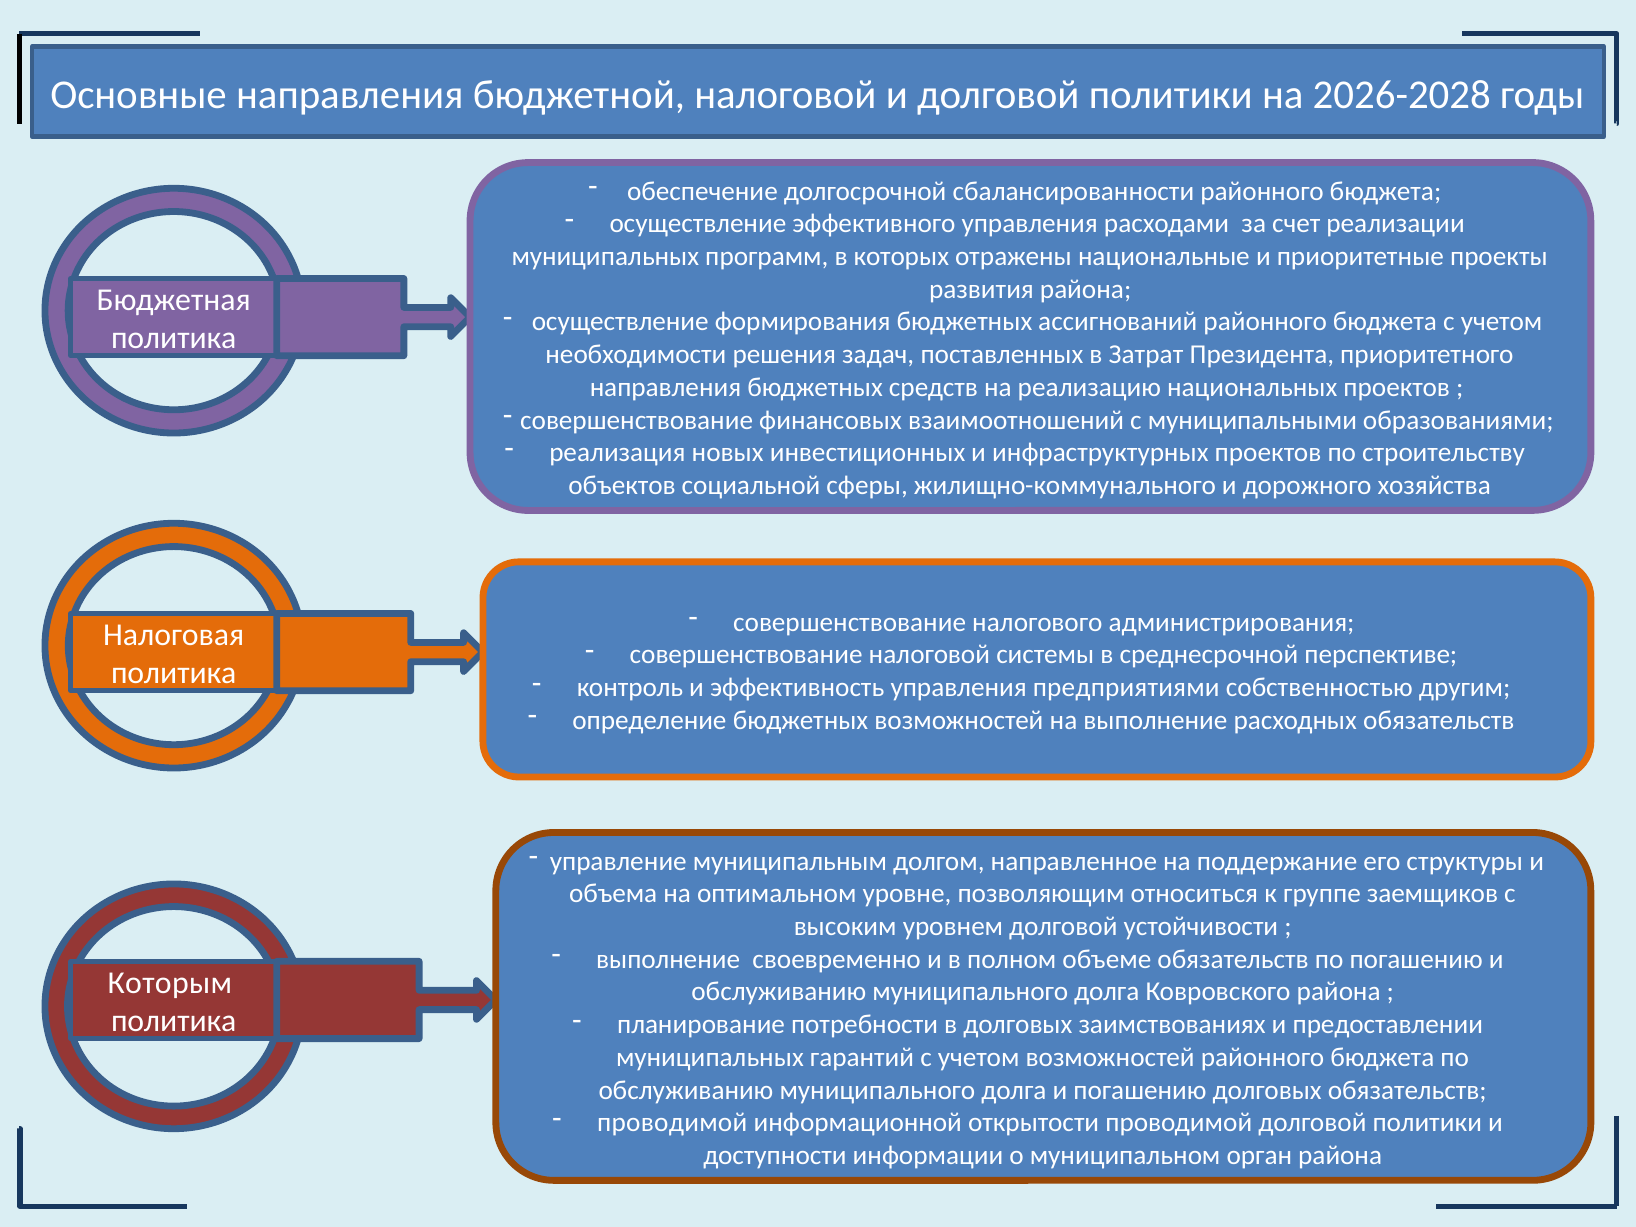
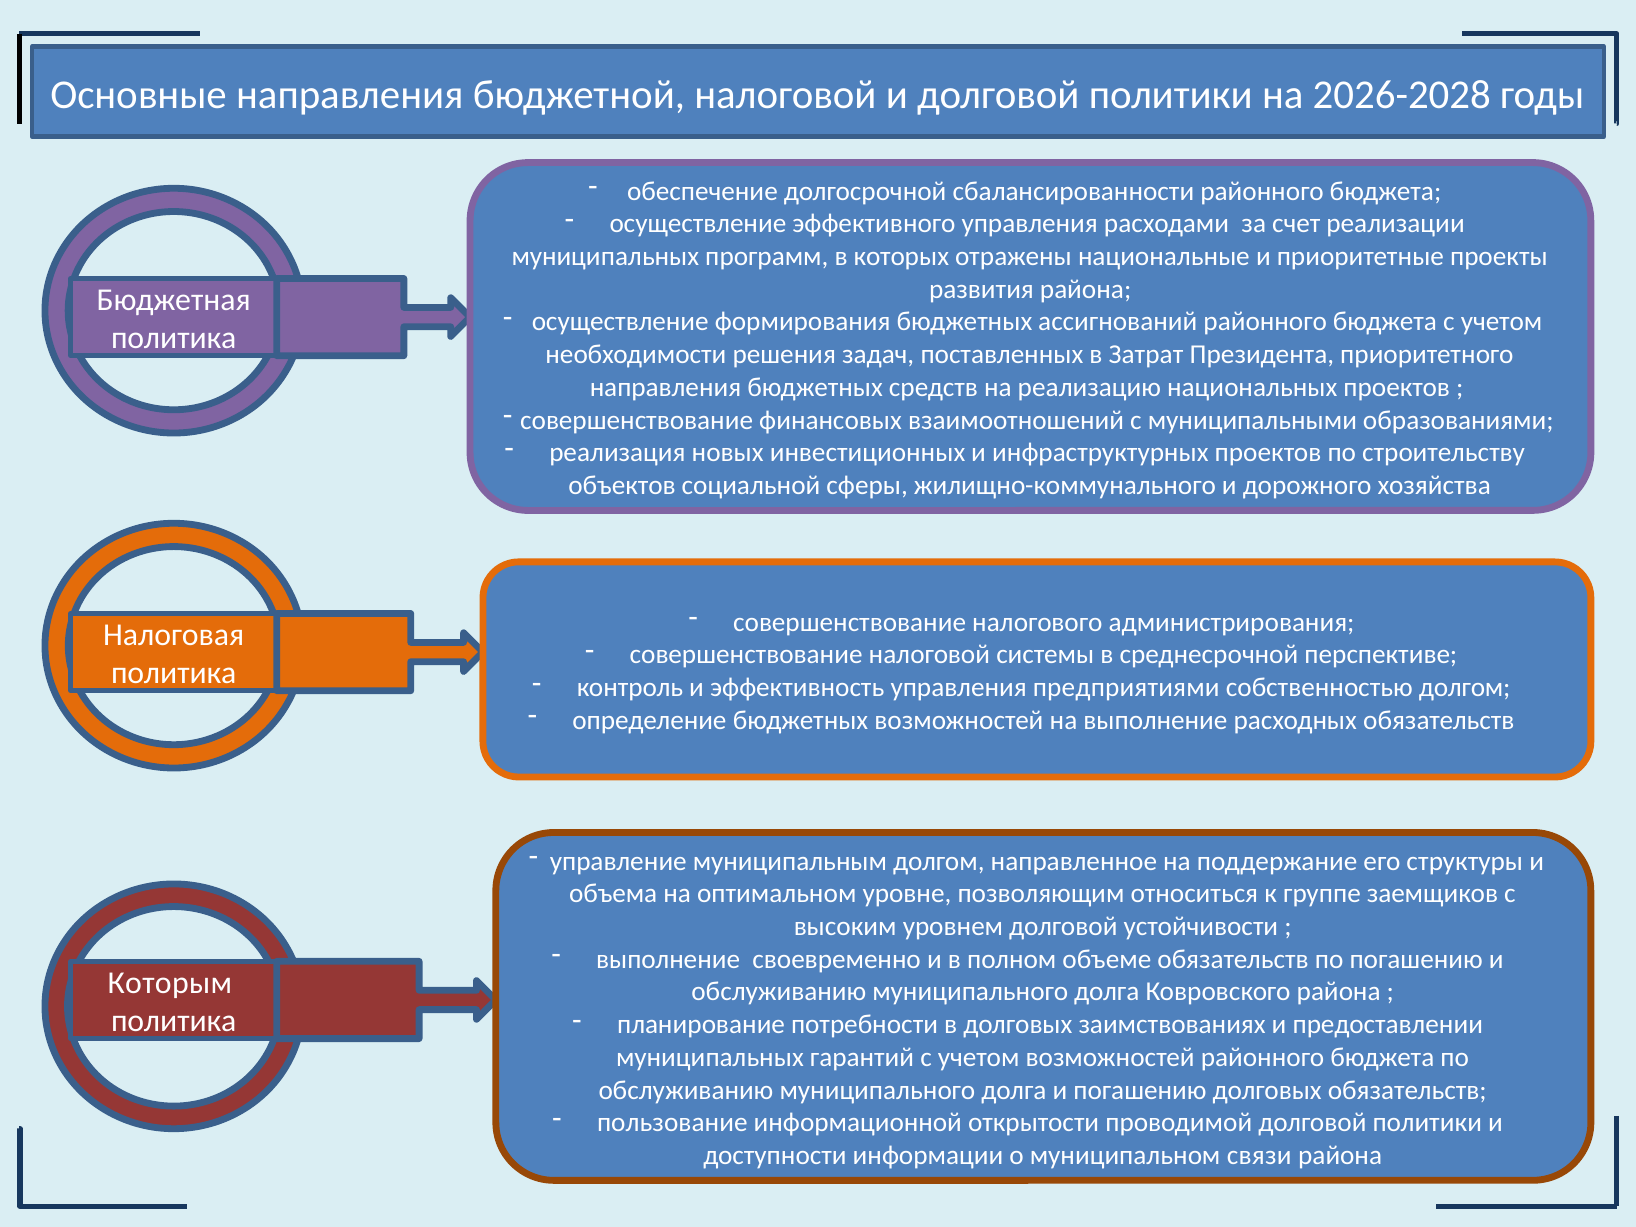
собственностью другим: другим -> долгом (1465, 688)
проводимой: проводимой -> пользование (672, 1123)
орган: орган -> связи (1259, 1156)
